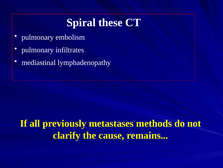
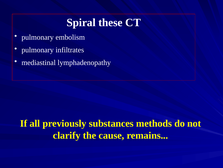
metastases: metastases -> substances (111, 123)
